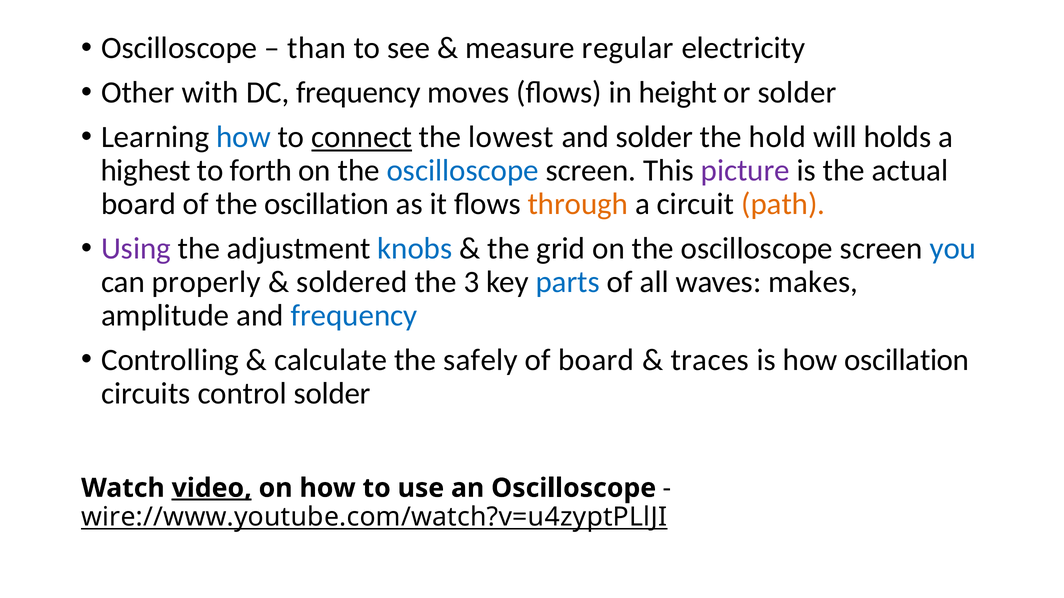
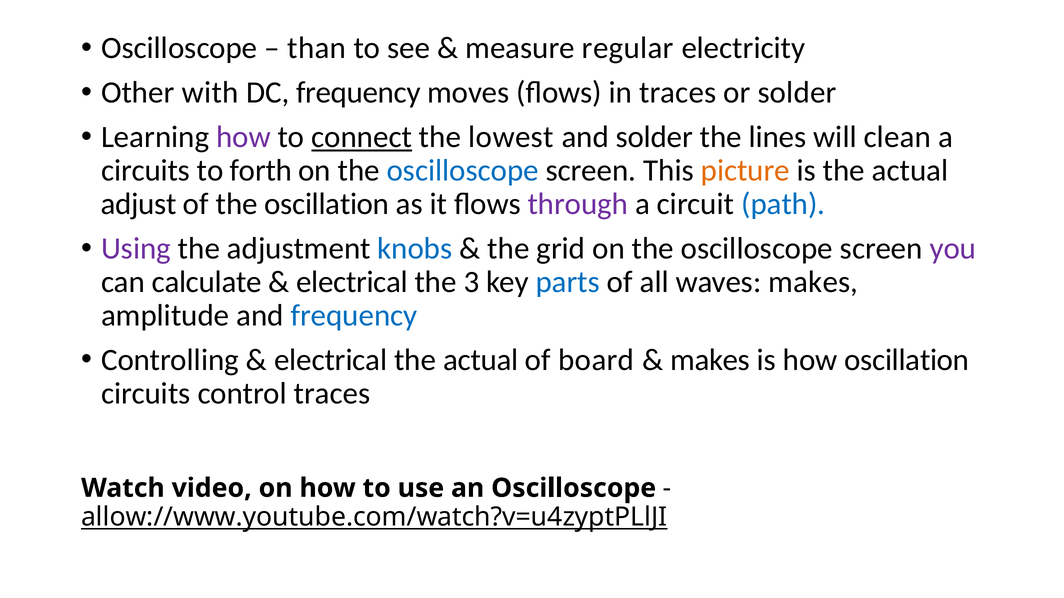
in height: height -> traces (678, 93)
how colour: blue -> purple (244, 137)
hold: hold -> lines (778, 137)
holds: holds -> clean (897, 137)
highest: highest -> circuits (146, 171)
picture colour: purple -> orange (745, 171)
board: board -> adjust (139, 204)
through colour: orange -> purple (578, 204)
path colour: orange -> blue (783, 204)
you colour: blue -> purple (953, 249)
properly: properly -> calculate (207, 282)
soldered: soldered -> electrical (352, 282)
calculate: calculate -> electrical (331, 360)
safely: safely -> actual (481, 360)
traces: traces -> makes (710, 360)
control solder: solder -> traces (332, 394)
video underline: present -> none (212, 488)
wire://www.youtube.com/watch?v=u4zyptPLlJI: wire://www.youtube.com/watch?v=u4zyptPLlJI -> allow://www.youtube.com/watch?v=u4zyptPLlJI (374, 517)
